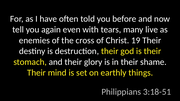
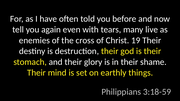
3:18-51: 3:18-51 -> 3:18-59 (157, 92)
